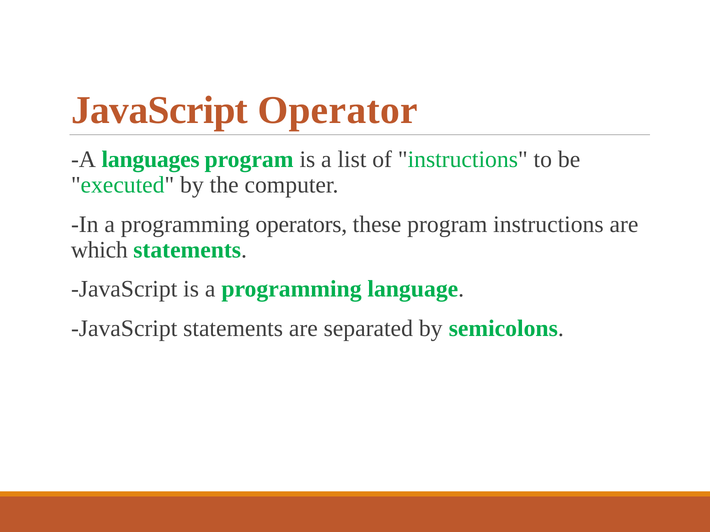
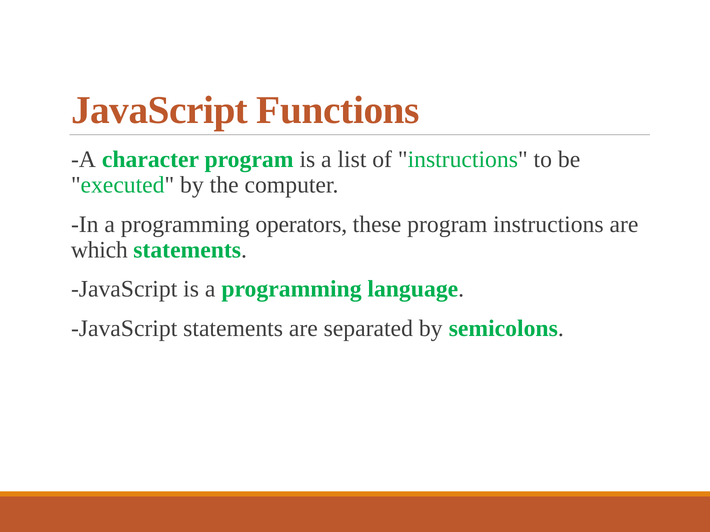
Operator: Operator -> Functions (338, 110)
languages: languages -> character (150, 160)
